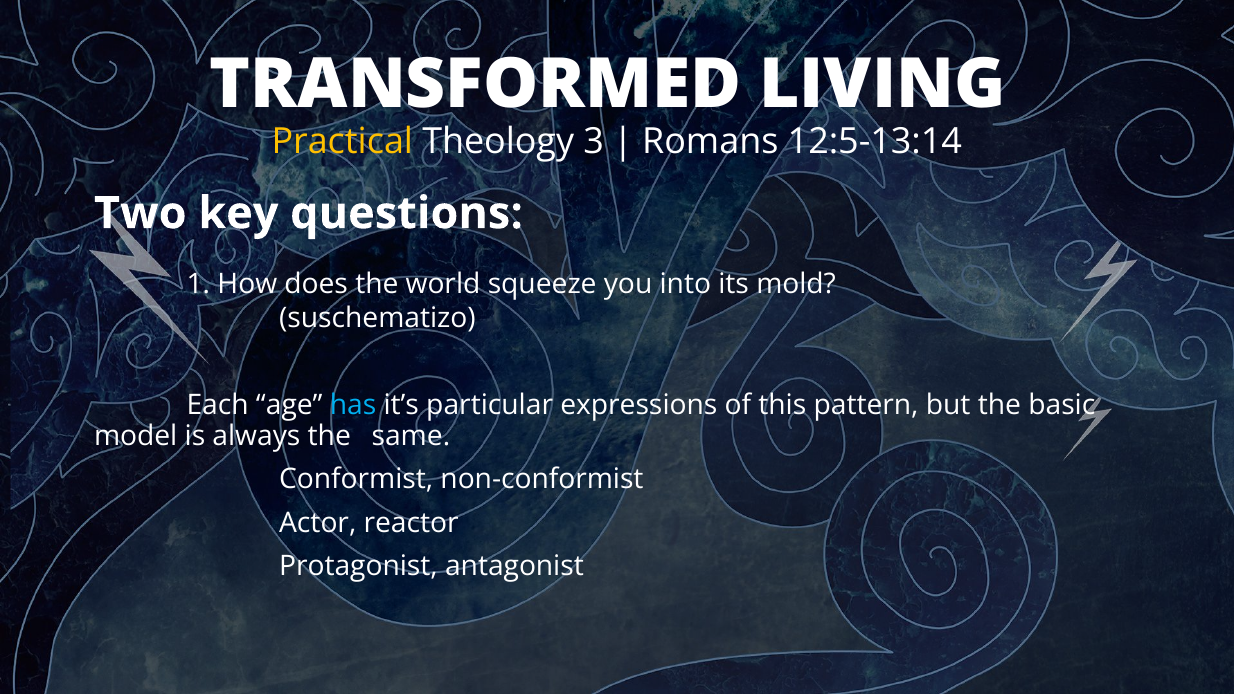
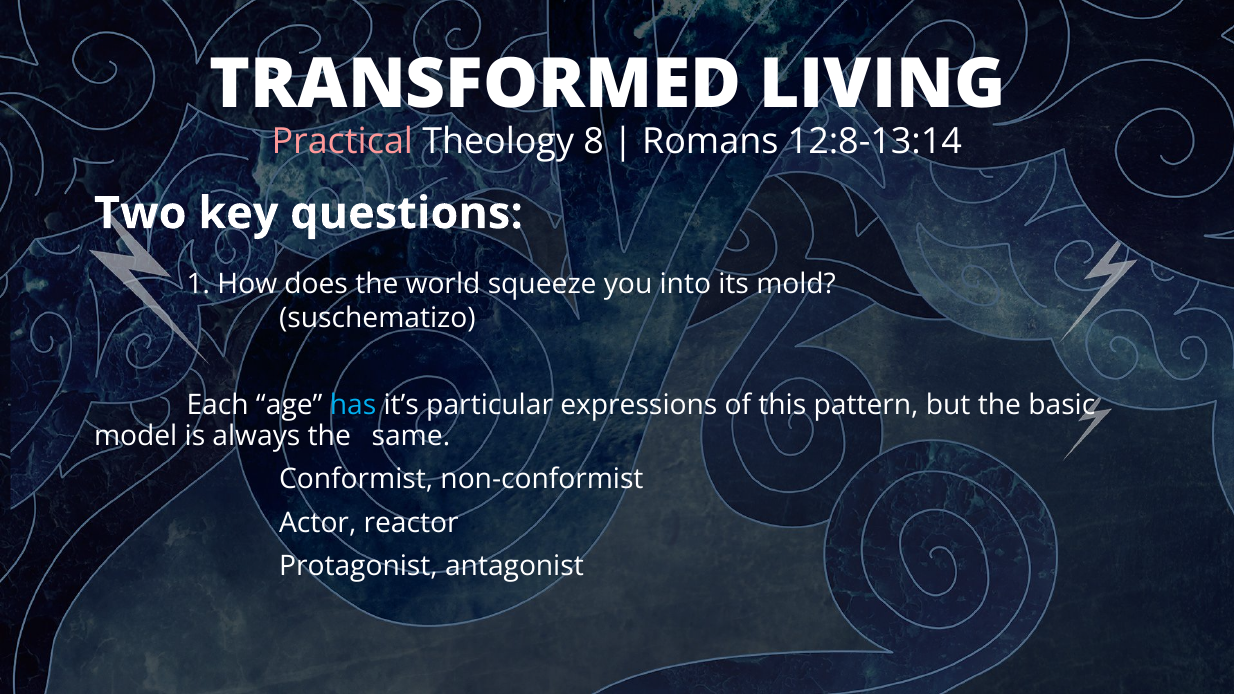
Practical colour: yellow -> pink (342, 141)
3: 3 -> 8 (594, 141)
12:5-13:14: 12:5-13:14 -> 12:8-13:14 (875, 141)
